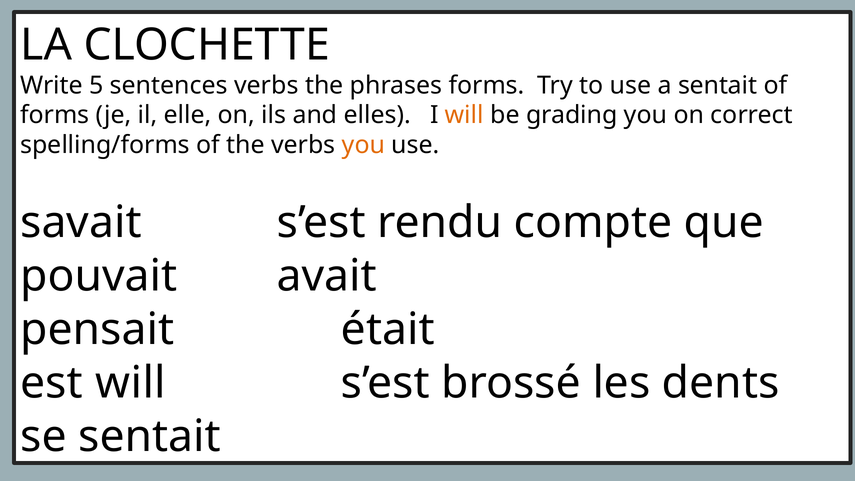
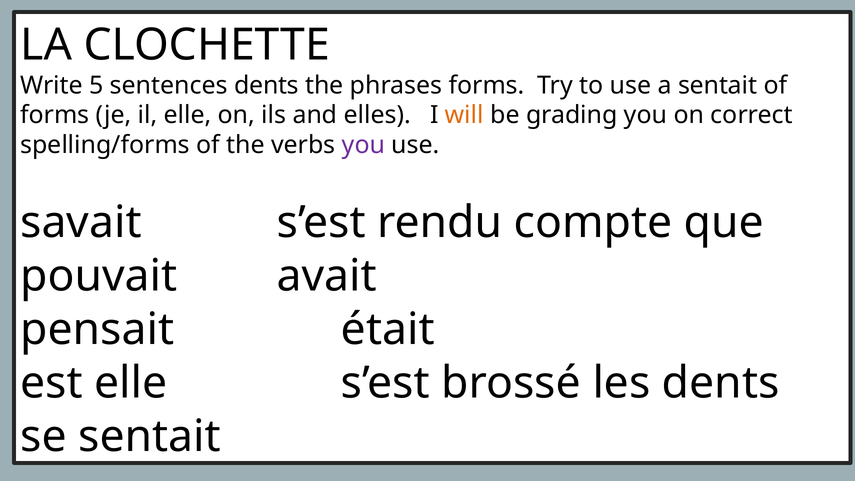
sentences verbs: verbs -> dents (267, 85)
you colour: orange -> purple (363, 145)
est will: will -> elle (131, 383)
